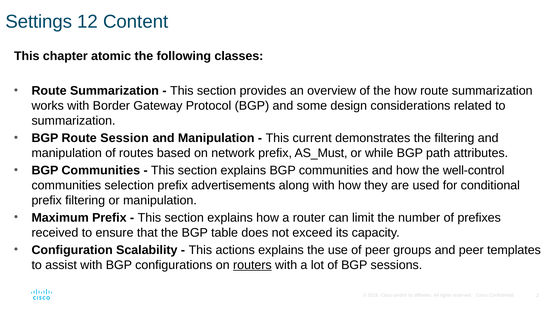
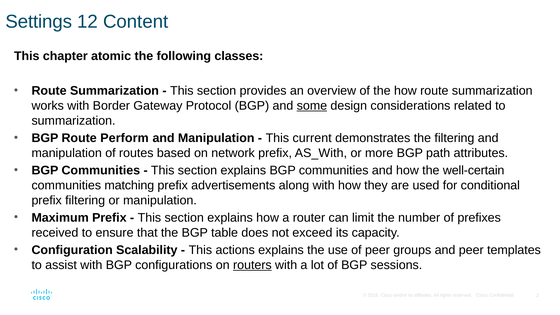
some underline: none -> present (312, 106)
Session: Session -> Perform (125, 138)
AS_Must: AS_Must -> AS_With (321, 153)
while: while -> more (379, 153)
well-control: well-control -> well-certain (474, 170)
selection: selection -> matching (129, 185)
